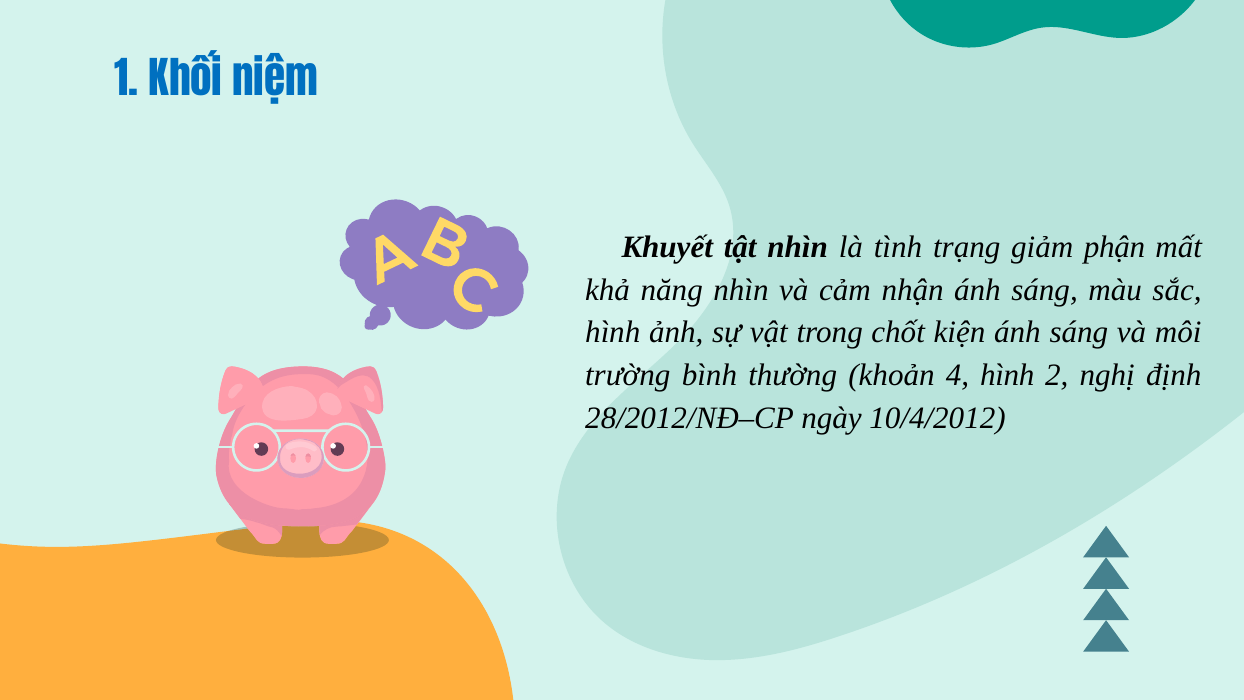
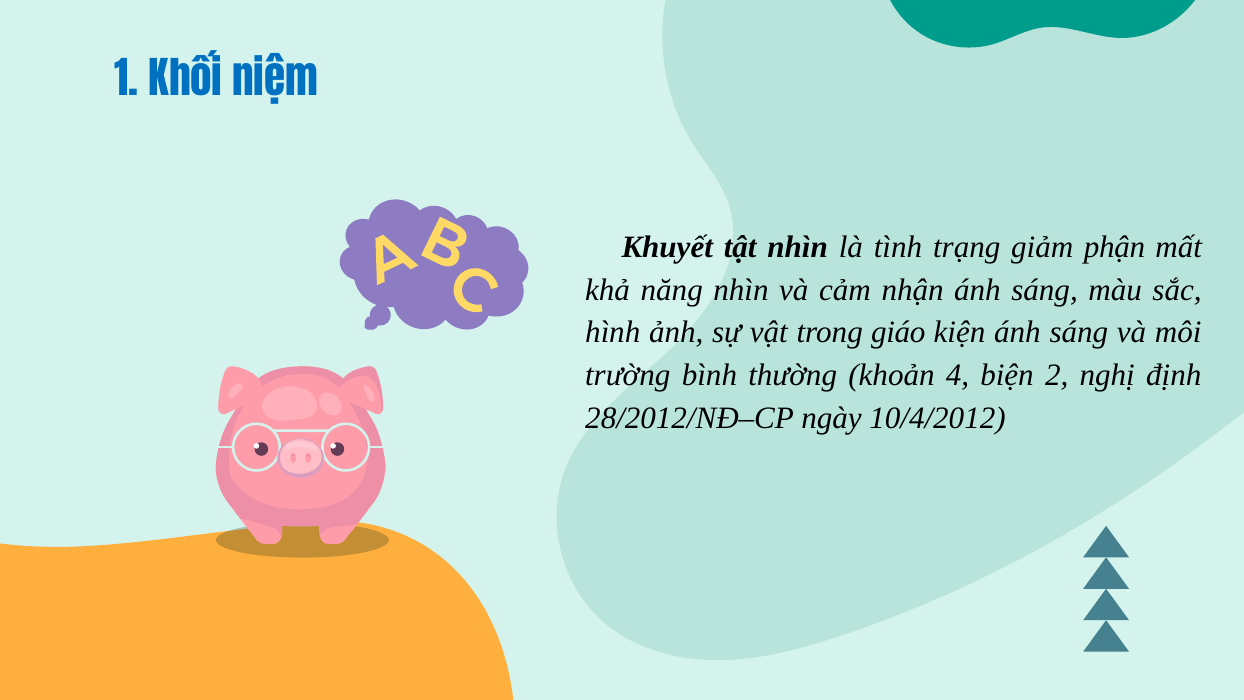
chốt: chốt -> giáo (898, 333)
4 hình: hình -> biện (1007, 376)
